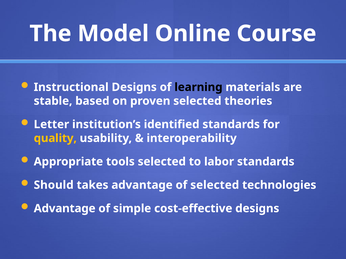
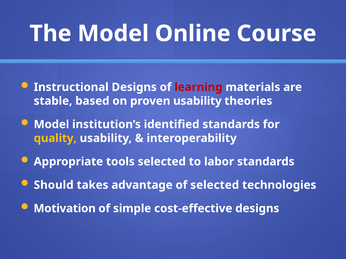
learning colour: black -> red (198, 87)
proven selected: selected -> usability (197, 101)
Letter: Letter -> Model (51, 125)
Advantage: Advantage -> Motivation (65, 209)
